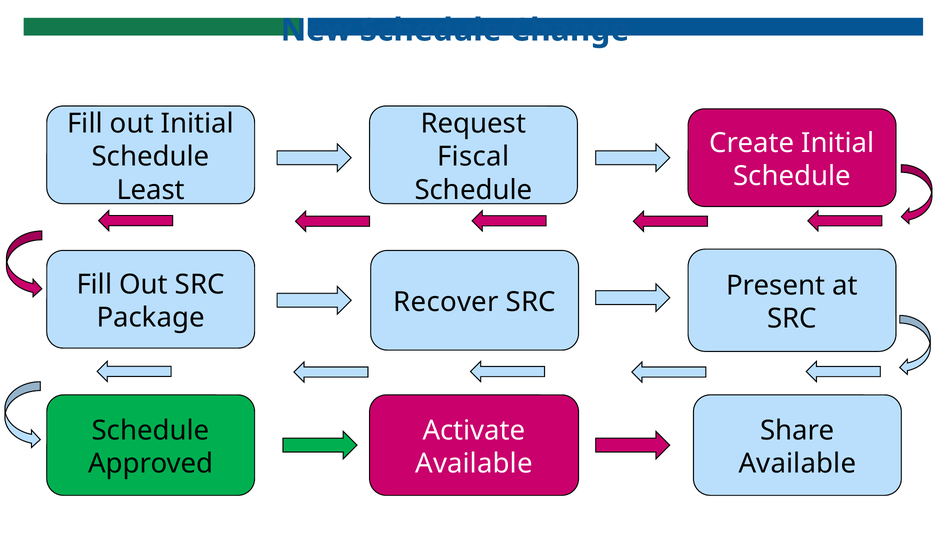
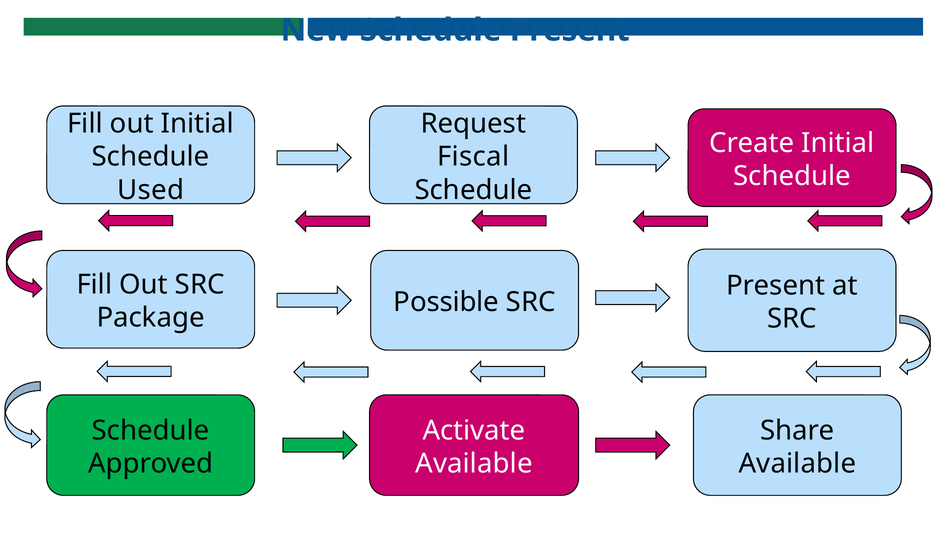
Schedule Change: Change -> Present (570, 30)
Least: Least -> Used (151, 190)
Recover: Recover -> Possible (446, 302)
